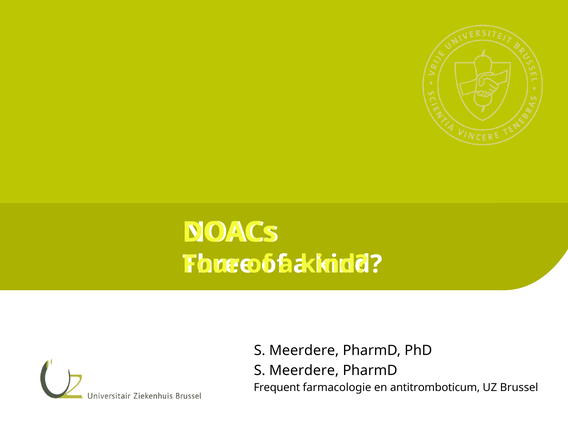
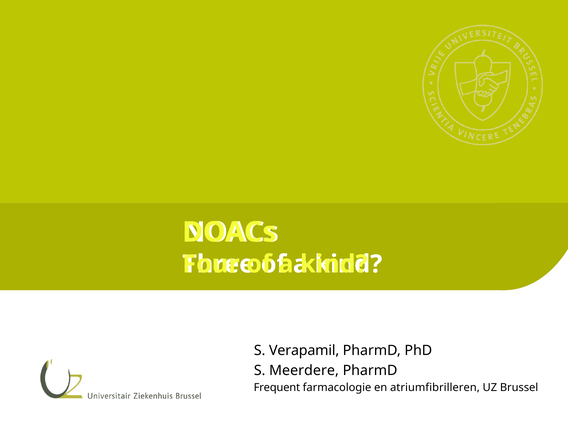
Meerdere: Meerdere -> Verapamil (304, 351)
antitromboticum: antitromboticum -> atriumfibrilleren (435, 388)
